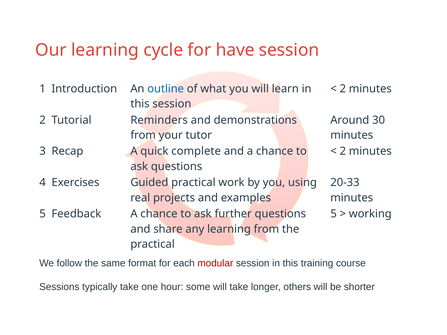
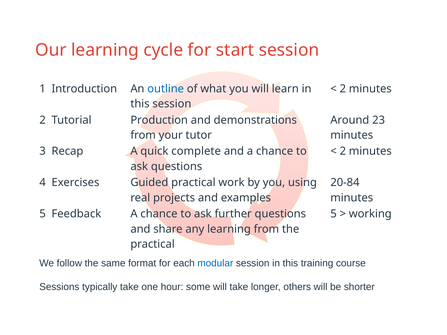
have: have -> start (235, 50)
Reminders: Reminders -> Production (159, 120)
30: 30 -> 23 (379, 120)
20-33: 20-33 -> 20-84 (345, 183)
modular colour: red -> blue (215, 263)
